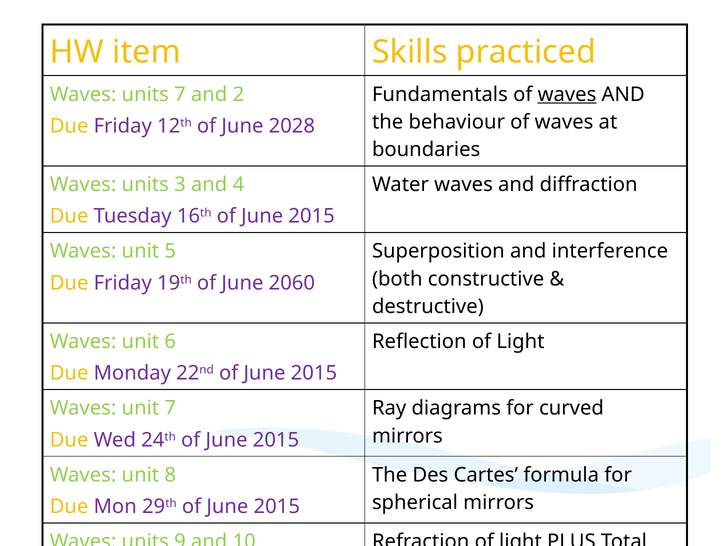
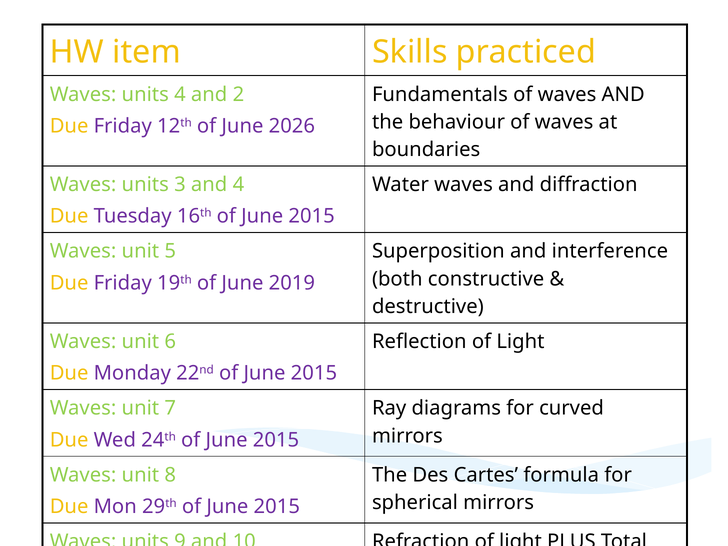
units 7: 7 -> 4 (180, 94)
waves underline: present -> none (567, 94)
2028: 2028 -> 2026 (292, 126)
2060: 2060 -> 2019 (292, 283)
